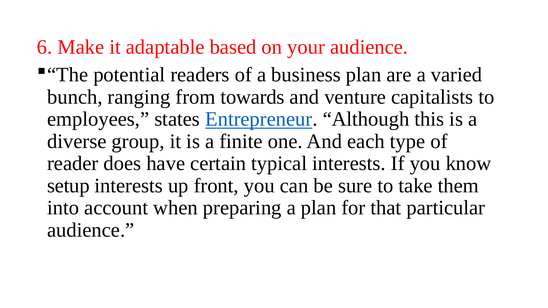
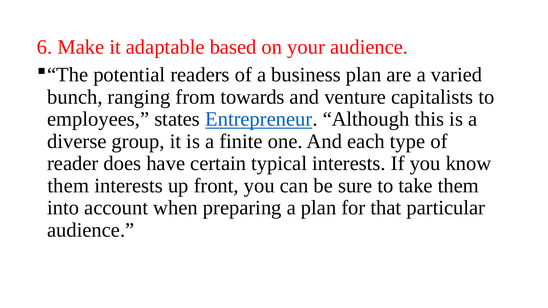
setup: setup -> them (68, 186)
